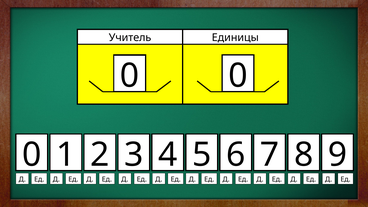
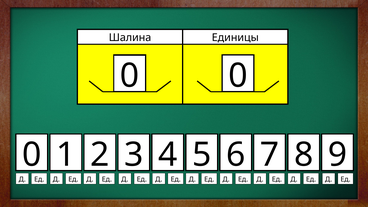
Учитель: Учитель -> Шалина (130, 38)
